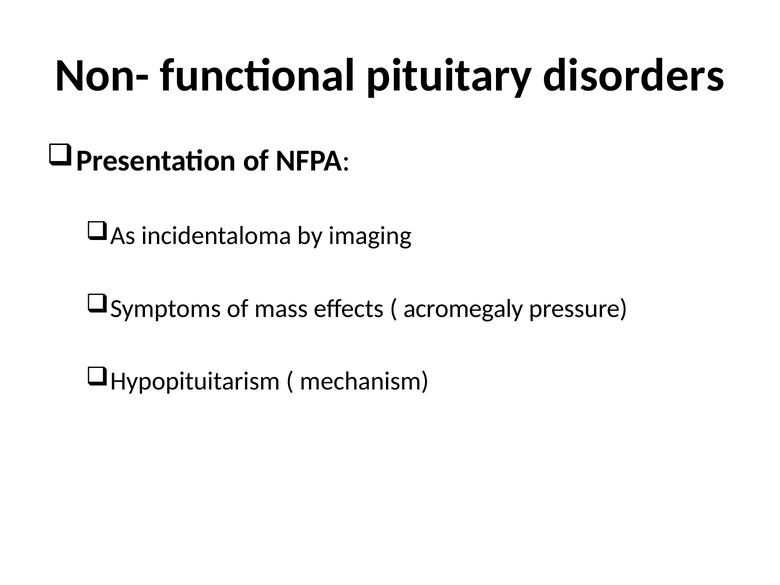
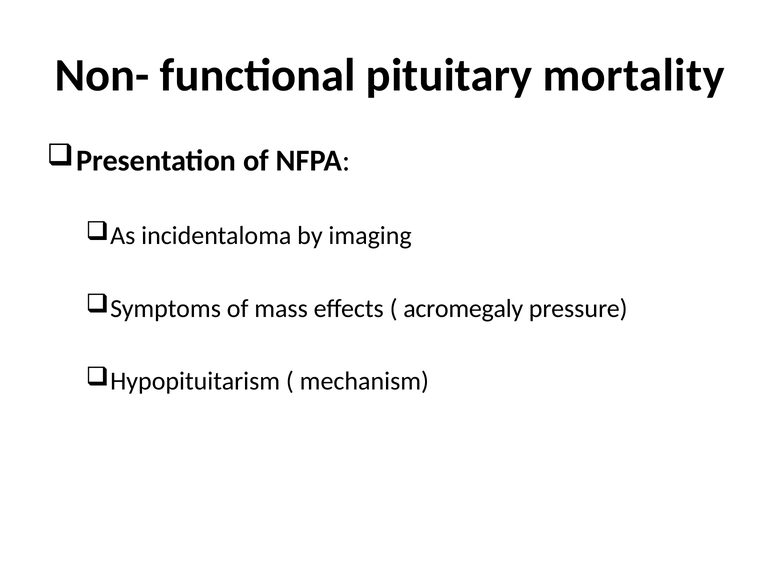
disorders: disorders -> mortality (634, 75)
